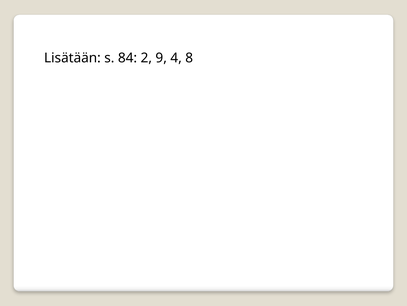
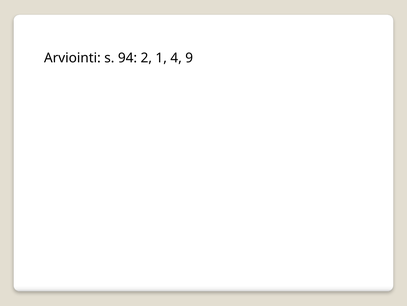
Lisätään: Lisätään -> Arviointi (72, 58)
84: 84 -> 94 (128, 58)
9: 9 -> 1 (161, 58)
8: 8 -> 9 (189, 58)
